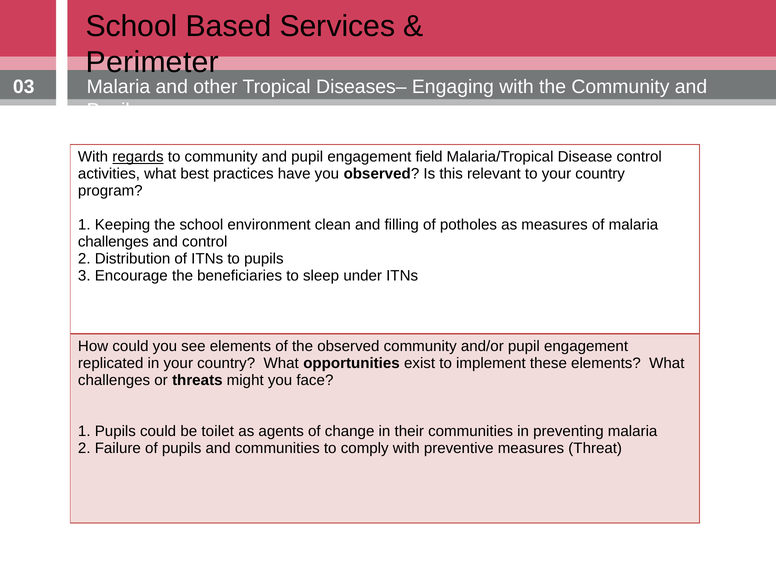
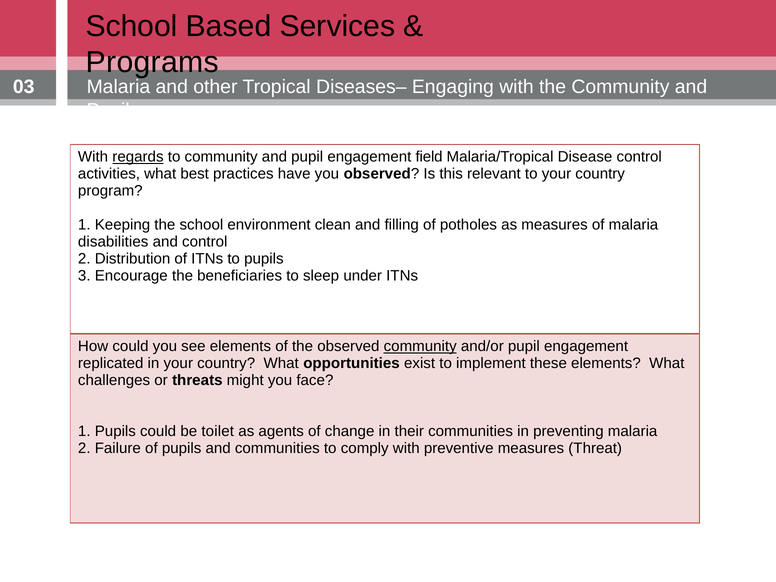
Perimeter: Perimeter -> Programs (152, 62)
challenges: challenges -> disabilities (113, 242)
community underline: none -> present (420, 346)
